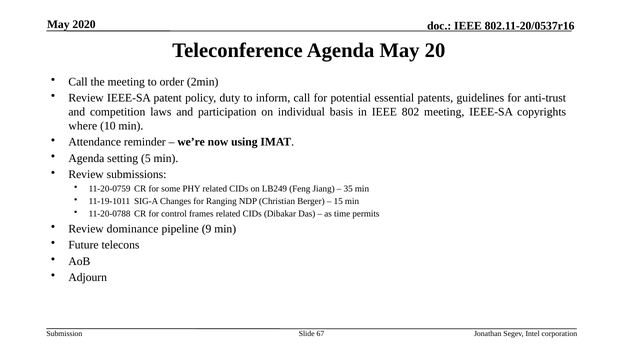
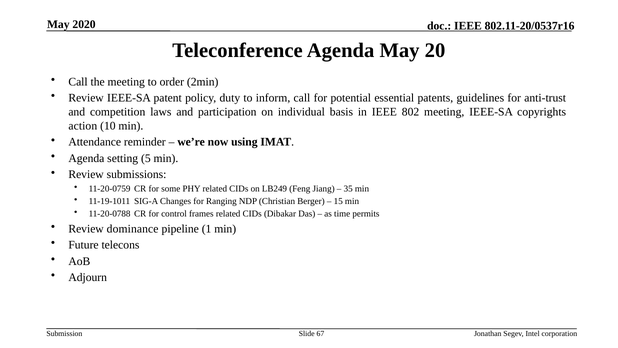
where: where -> action (83, 126)
9: 9 -> 1 (207, 229)
